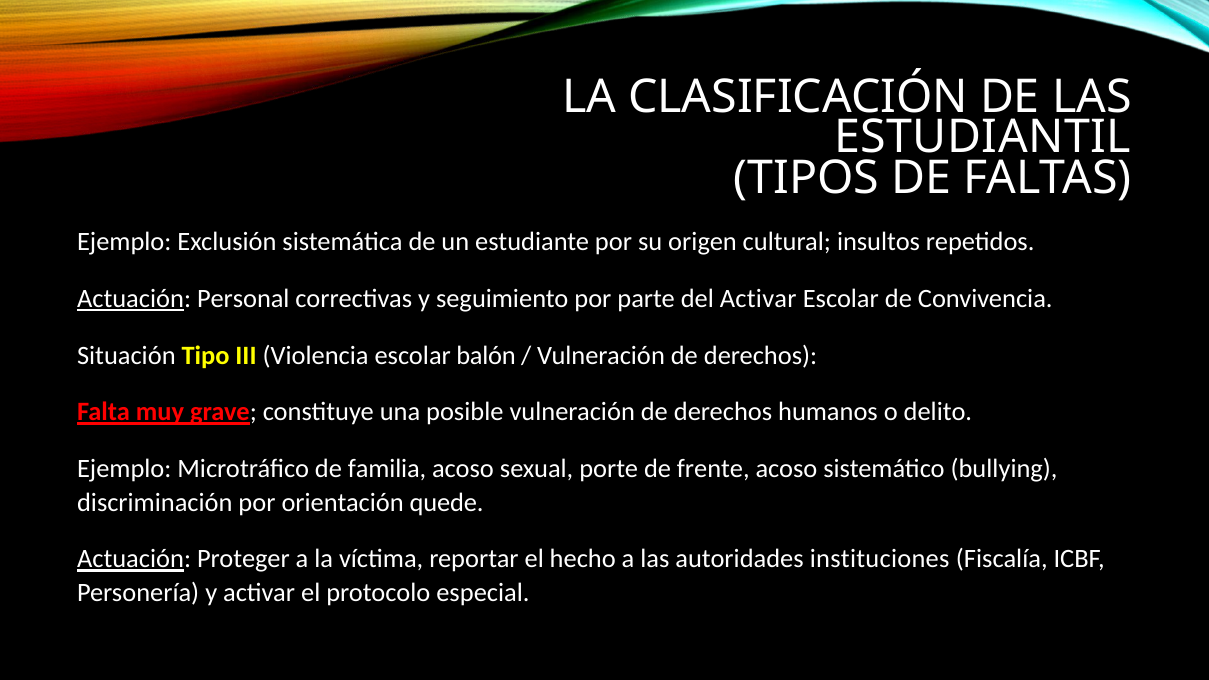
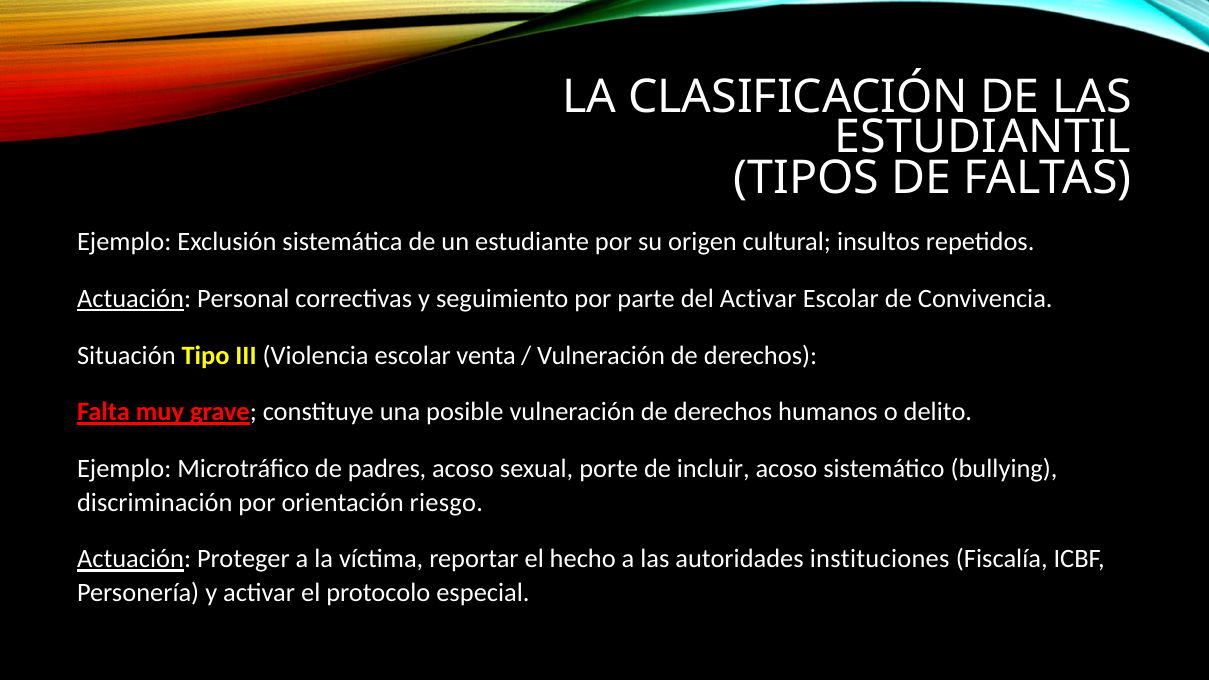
balón: balón -> venta (486, 355)
familia: familia -> padres (387, 469)
frente: frente -> incluir (713, 469)
quede: quede -> riesgo (446, 503)
